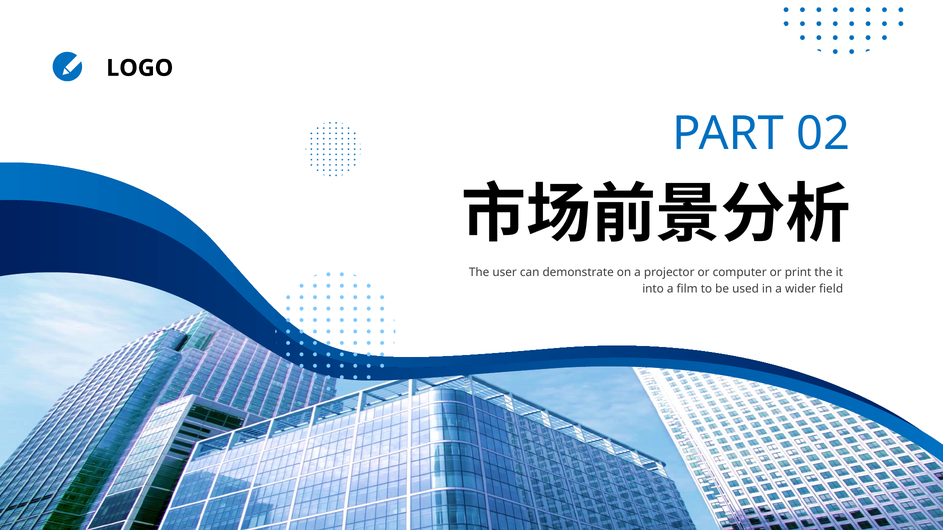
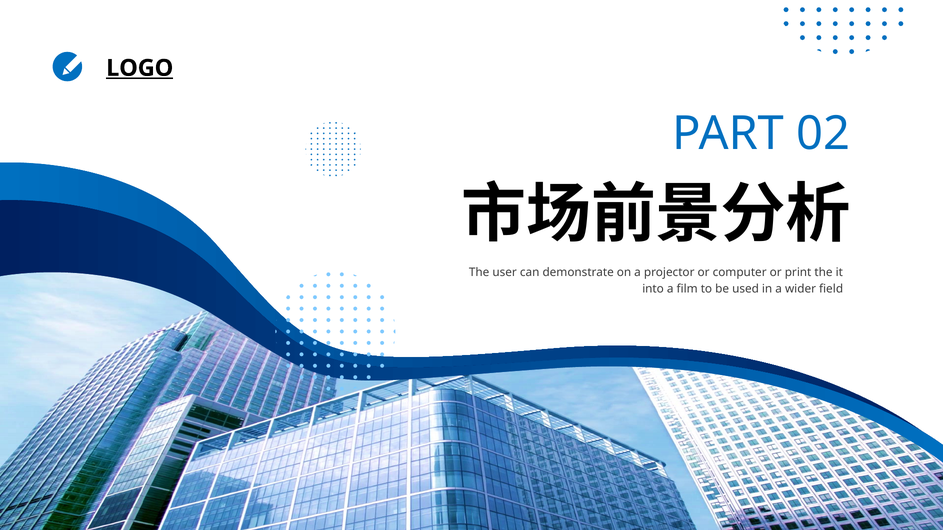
LOGO underline: none -> present (140, 68)
